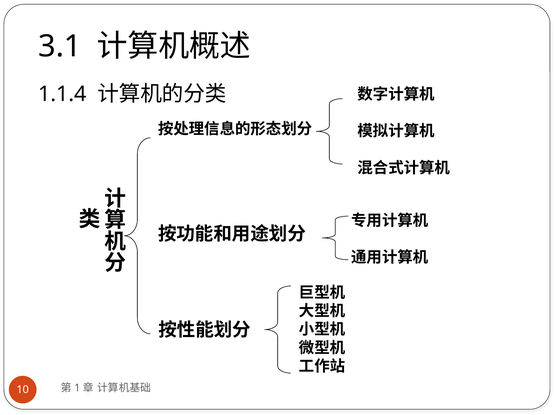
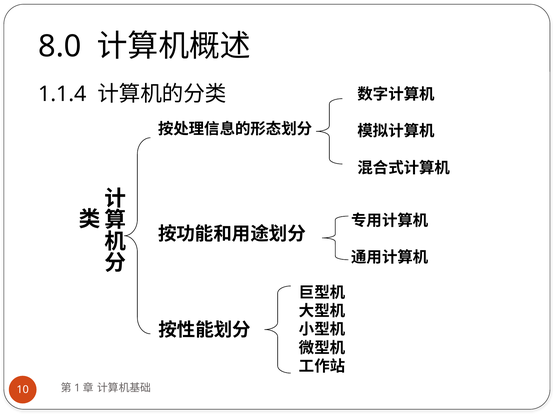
3.1: 3.1 -> 8.0 (60, 46)
